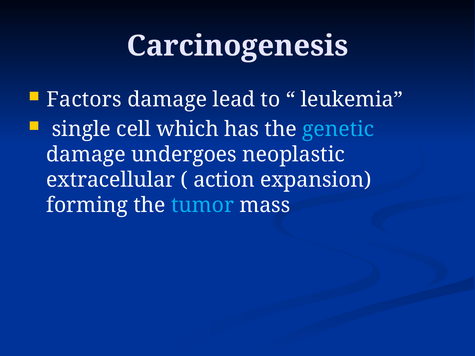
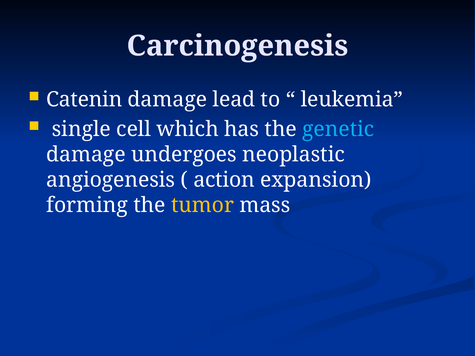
Factors: Factors -> Catenin (84, 100)
extracellular: extracellular -> angiogenesis (111, 180)
tumor colour: light blue -> yellow (203, 205)
